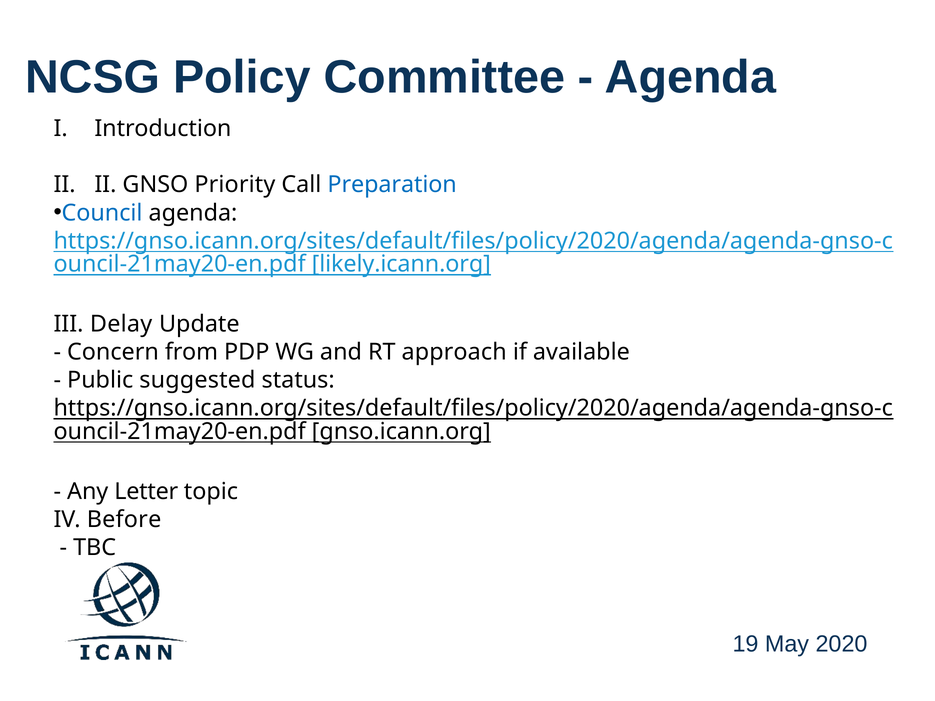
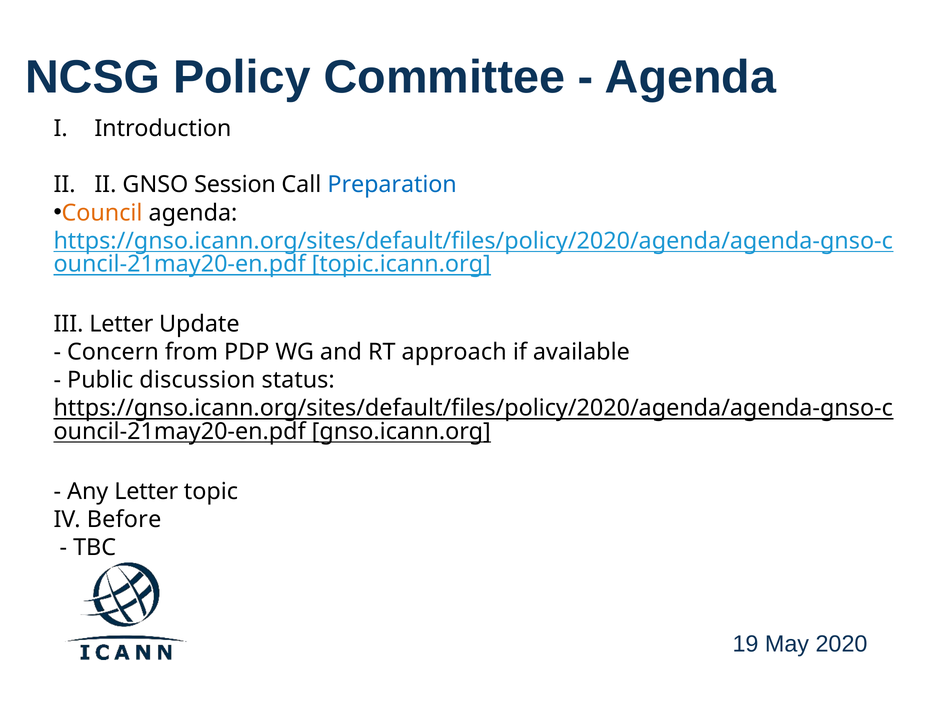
Priority: Priority -> Session (235, 185)
Council colour: blue -> orange (102, 213)
likely.icann.org: likely.icann.org -> topic.icann.org (401, 264)
III Delay: Delay -> Letter (121, 324)
suggested: suggested -> discussion (197, 380)
